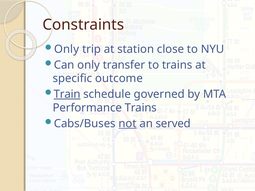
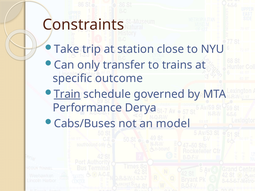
Only: Only -> Take (67, 49)
Performance Trains: Trains -> Derya (141, 108)
not underline: present -> none (128, 124)
served: served -> model (173, 124)
